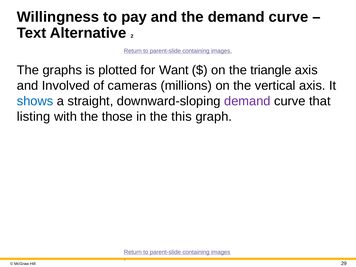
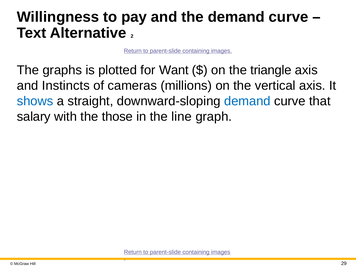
Involved: Involved -> Instincts (66, 86)
demand colour: purple -> blue (247, 101)
listing: listing -> salary (34, 117)
this: this -> line (182, 117)
